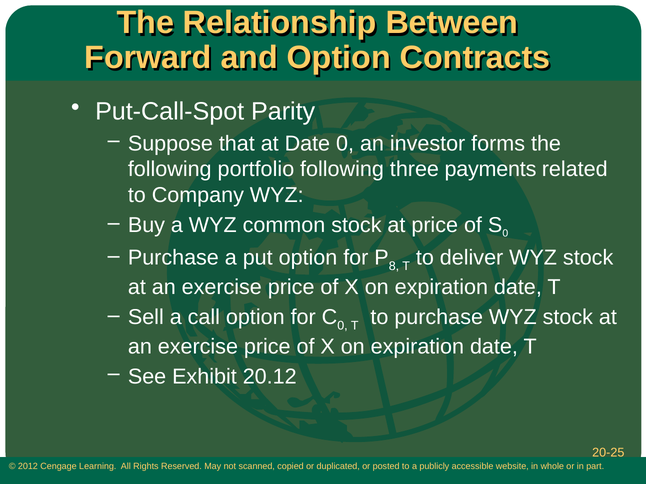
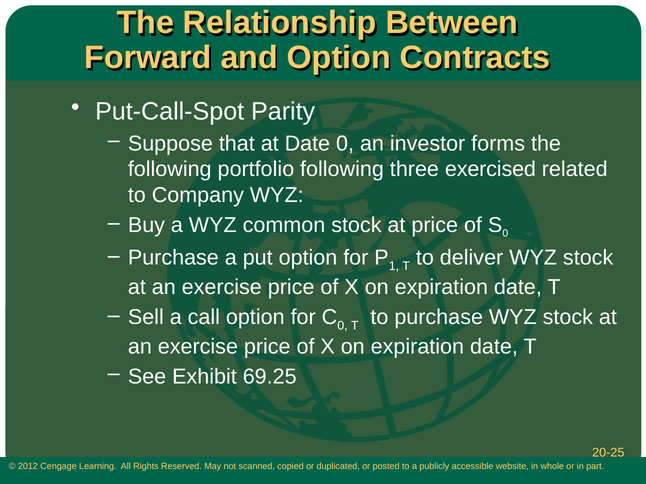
payments: payments -> exercised (490, 169)
8: 8 -> 1 (394, 266)
20.12: 20.12 -> 69.25 (270, 377)
